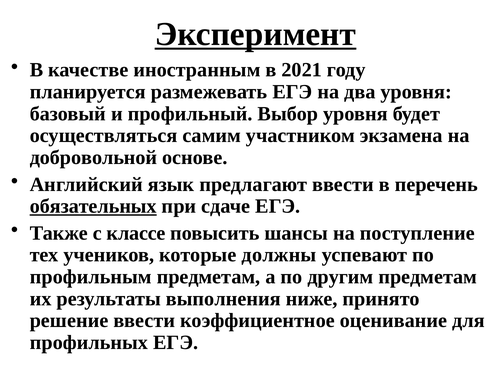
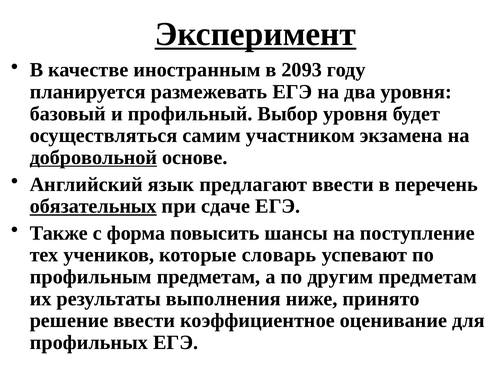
2021: 2021 -> 2093 (302, 70)
добровольной underline: none -> present (93, 157)
классе: классе -> форма (136, 233)
должны: должны -> словарь (279, 255)
